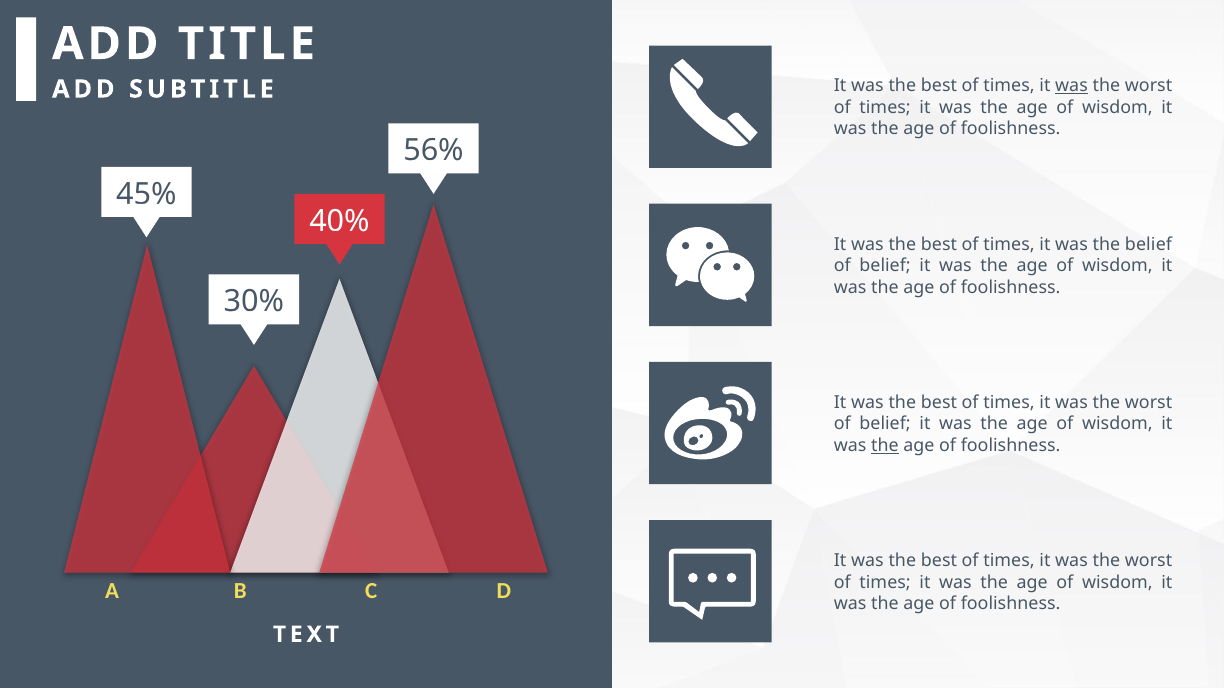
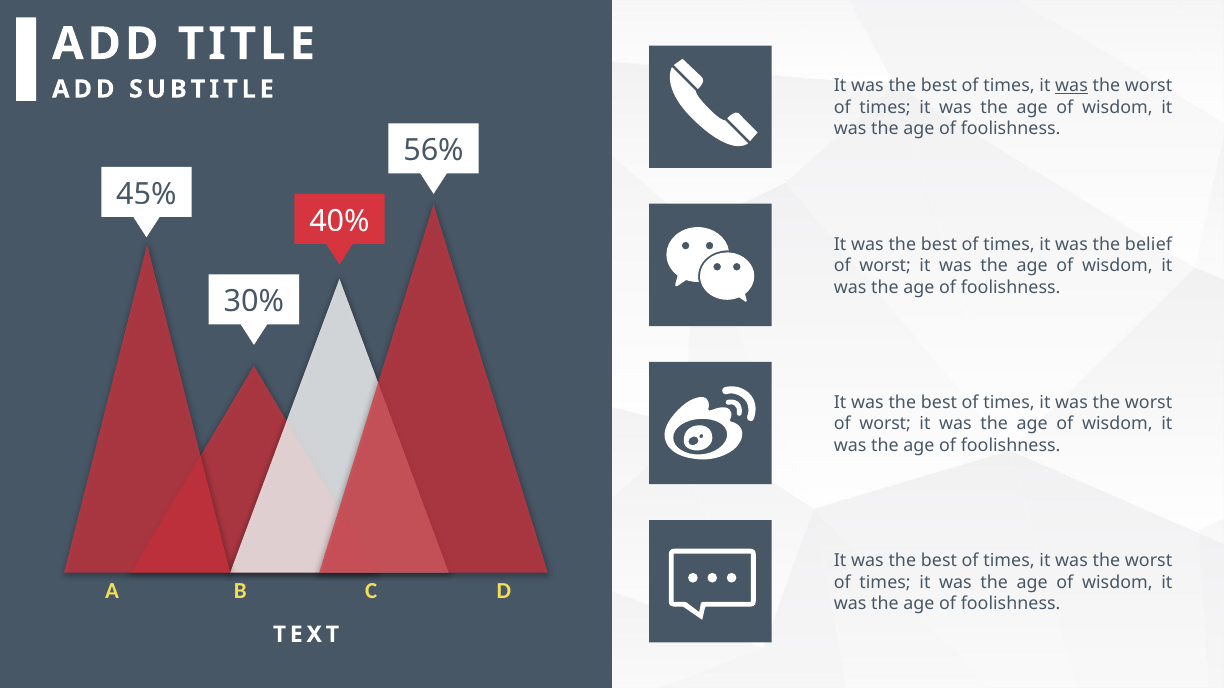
belief: belief -> worst (885, 266)
belief: belief -> worst (885, 424)
the underline: present -> none (885, 446)
